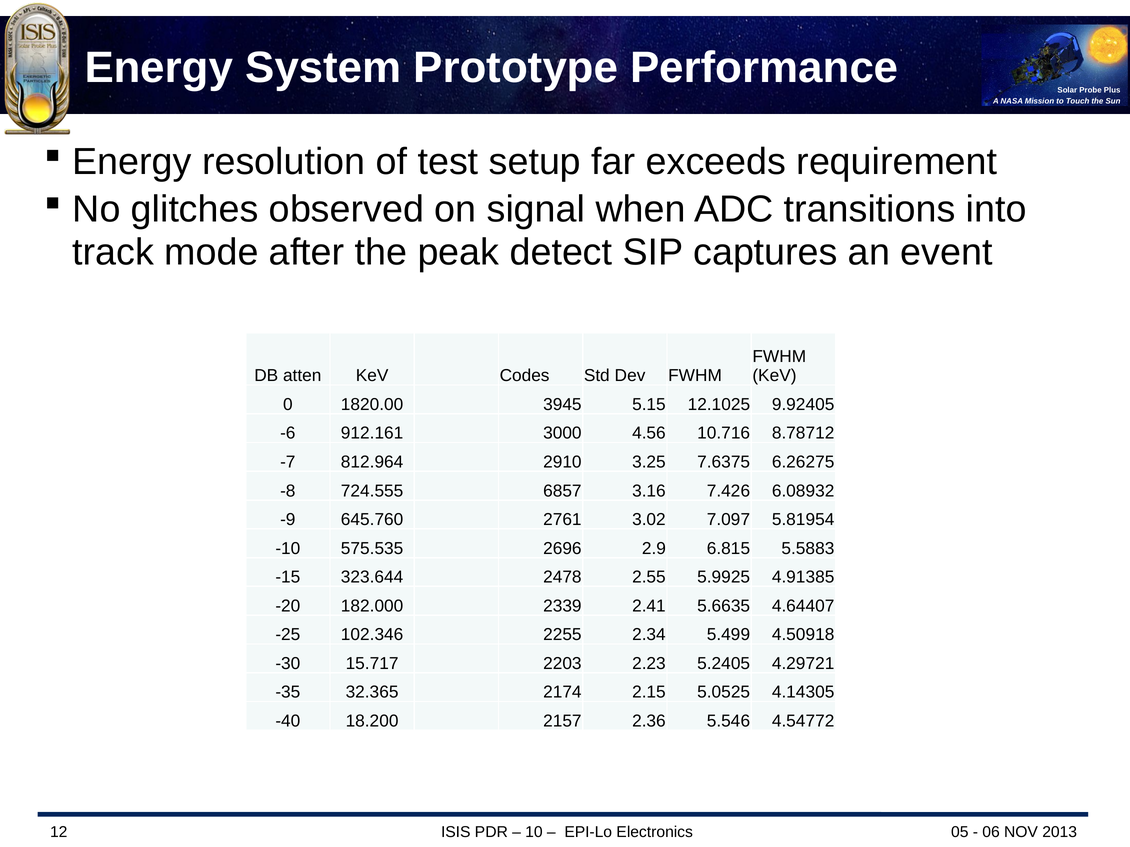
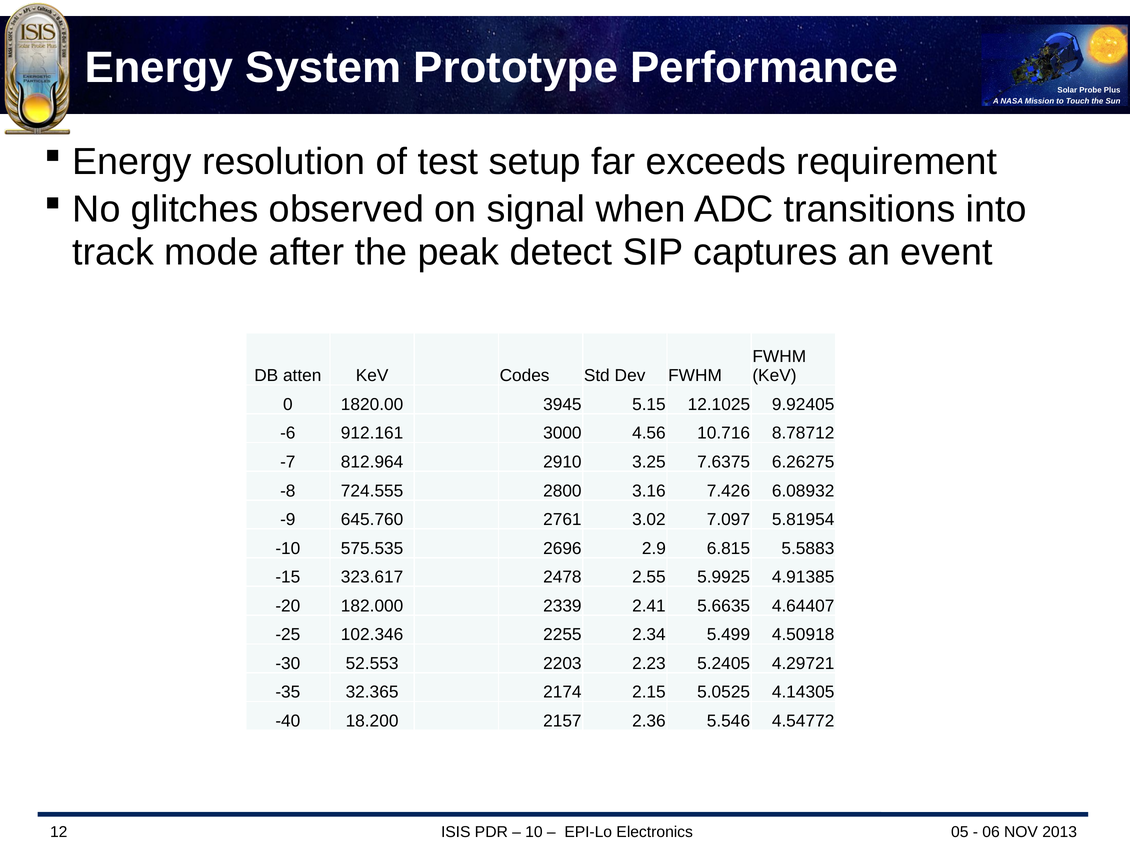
6857: 6857 -> 2800 (562, 491)
323.644: 323.644 -> 323.617 (372, 577)
15.717: 15.717 -> 52.553 (372, 664)
